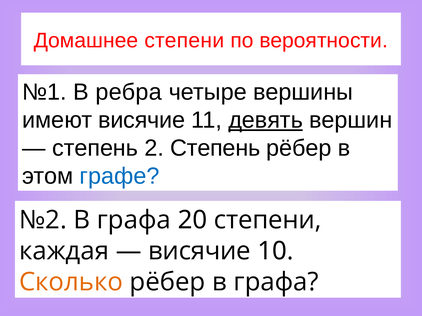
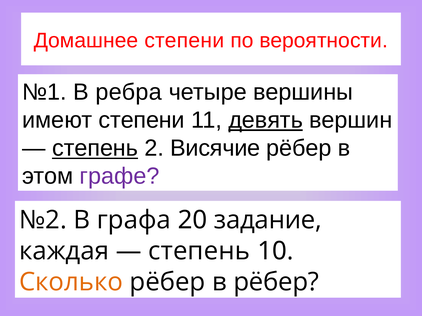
имеют висячие: висячие -> степени (142, 120)
степень underline: none -> present (95, 148)
2 Степень: Степень -> Висячие (215, 148)
графе colour: blue -> purple (120, 177)
20 степени: степени -> задание (268, 221)
висячие: висячие -> степень (199, 251)
рёбер в графа: графа -> рёбер (276, 282)
